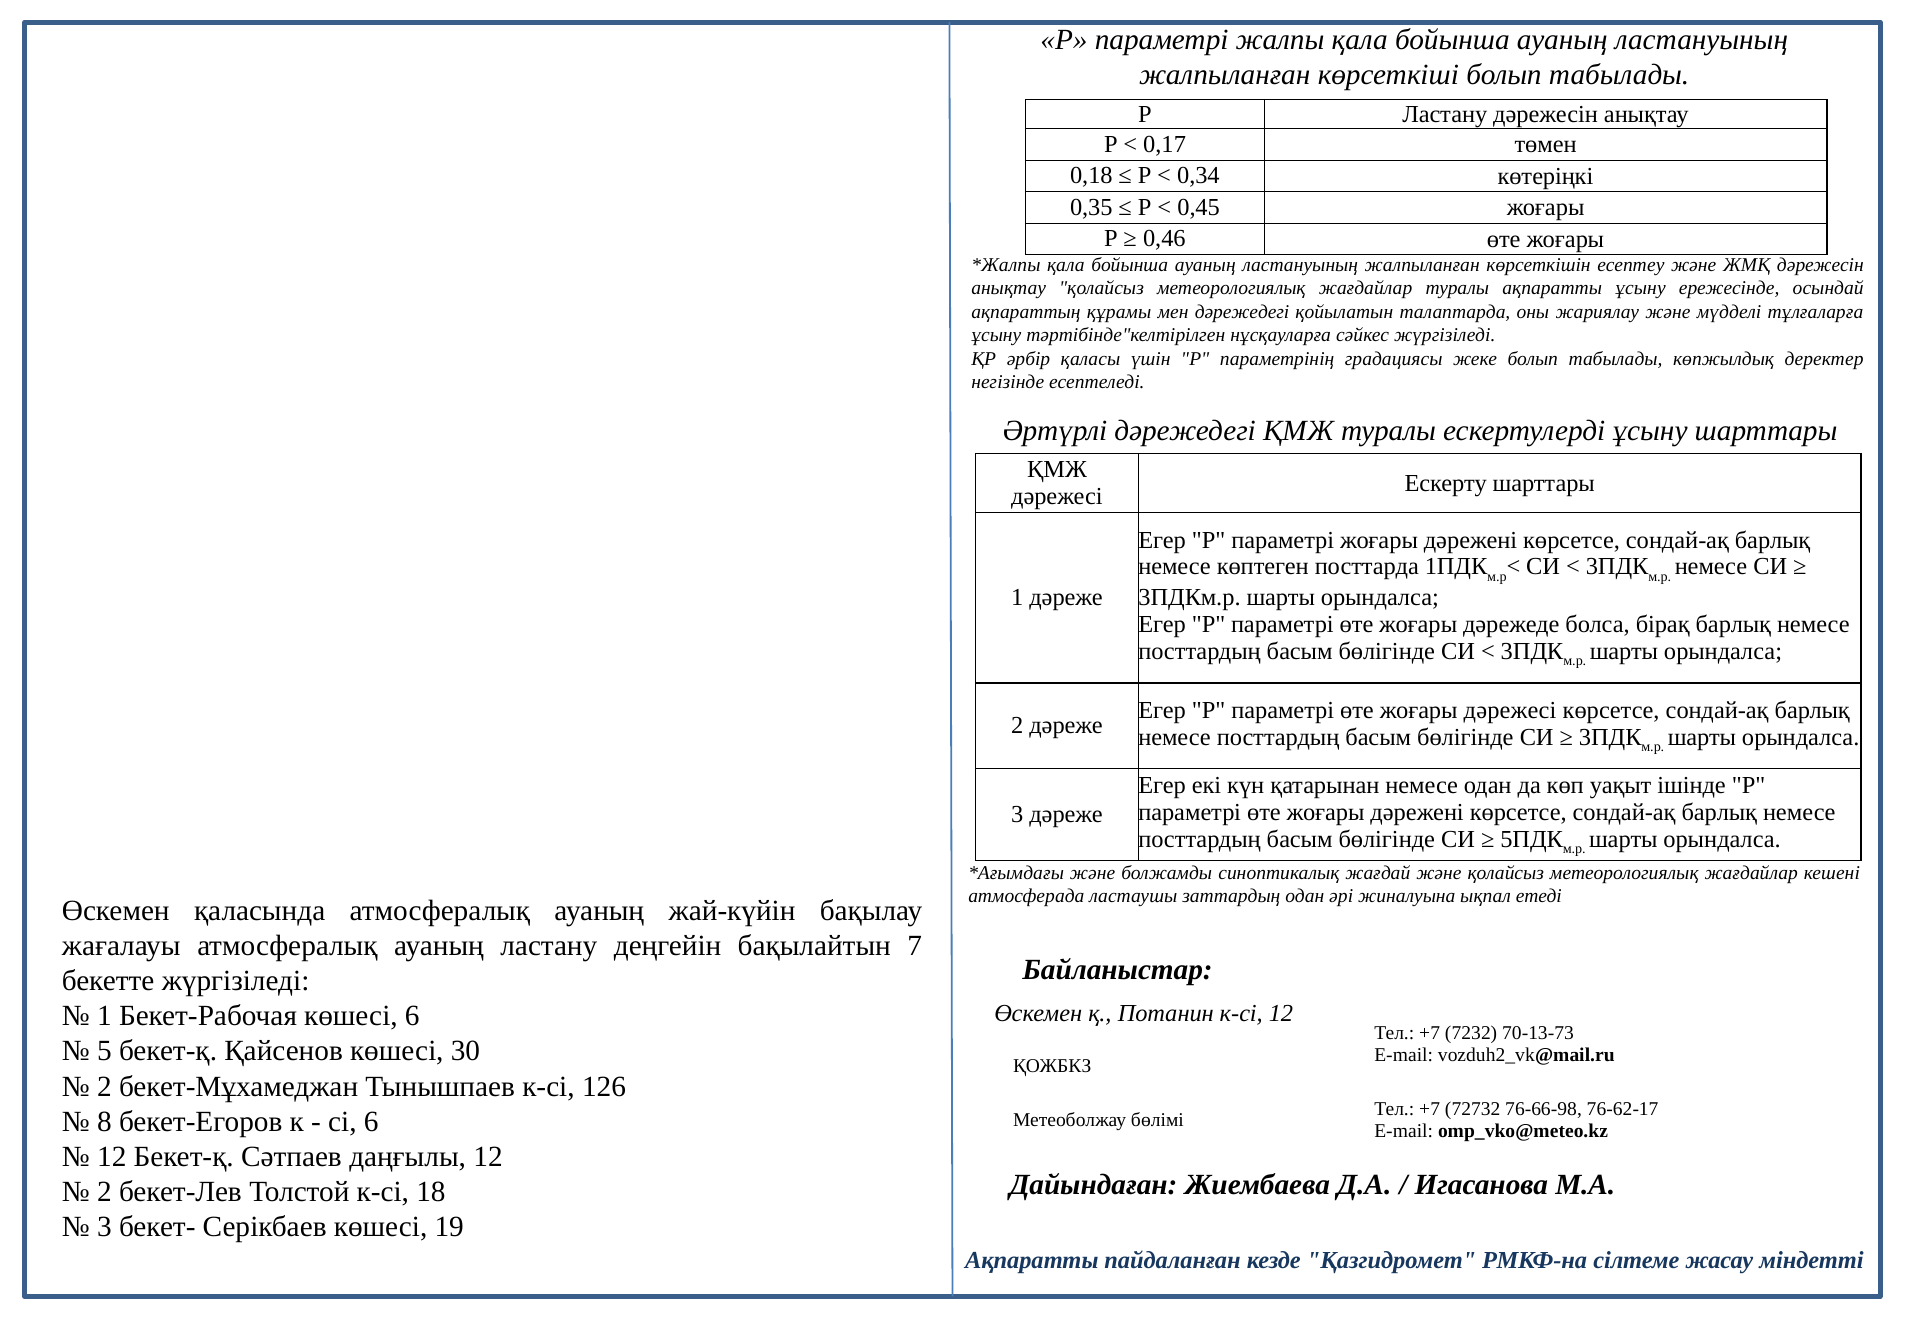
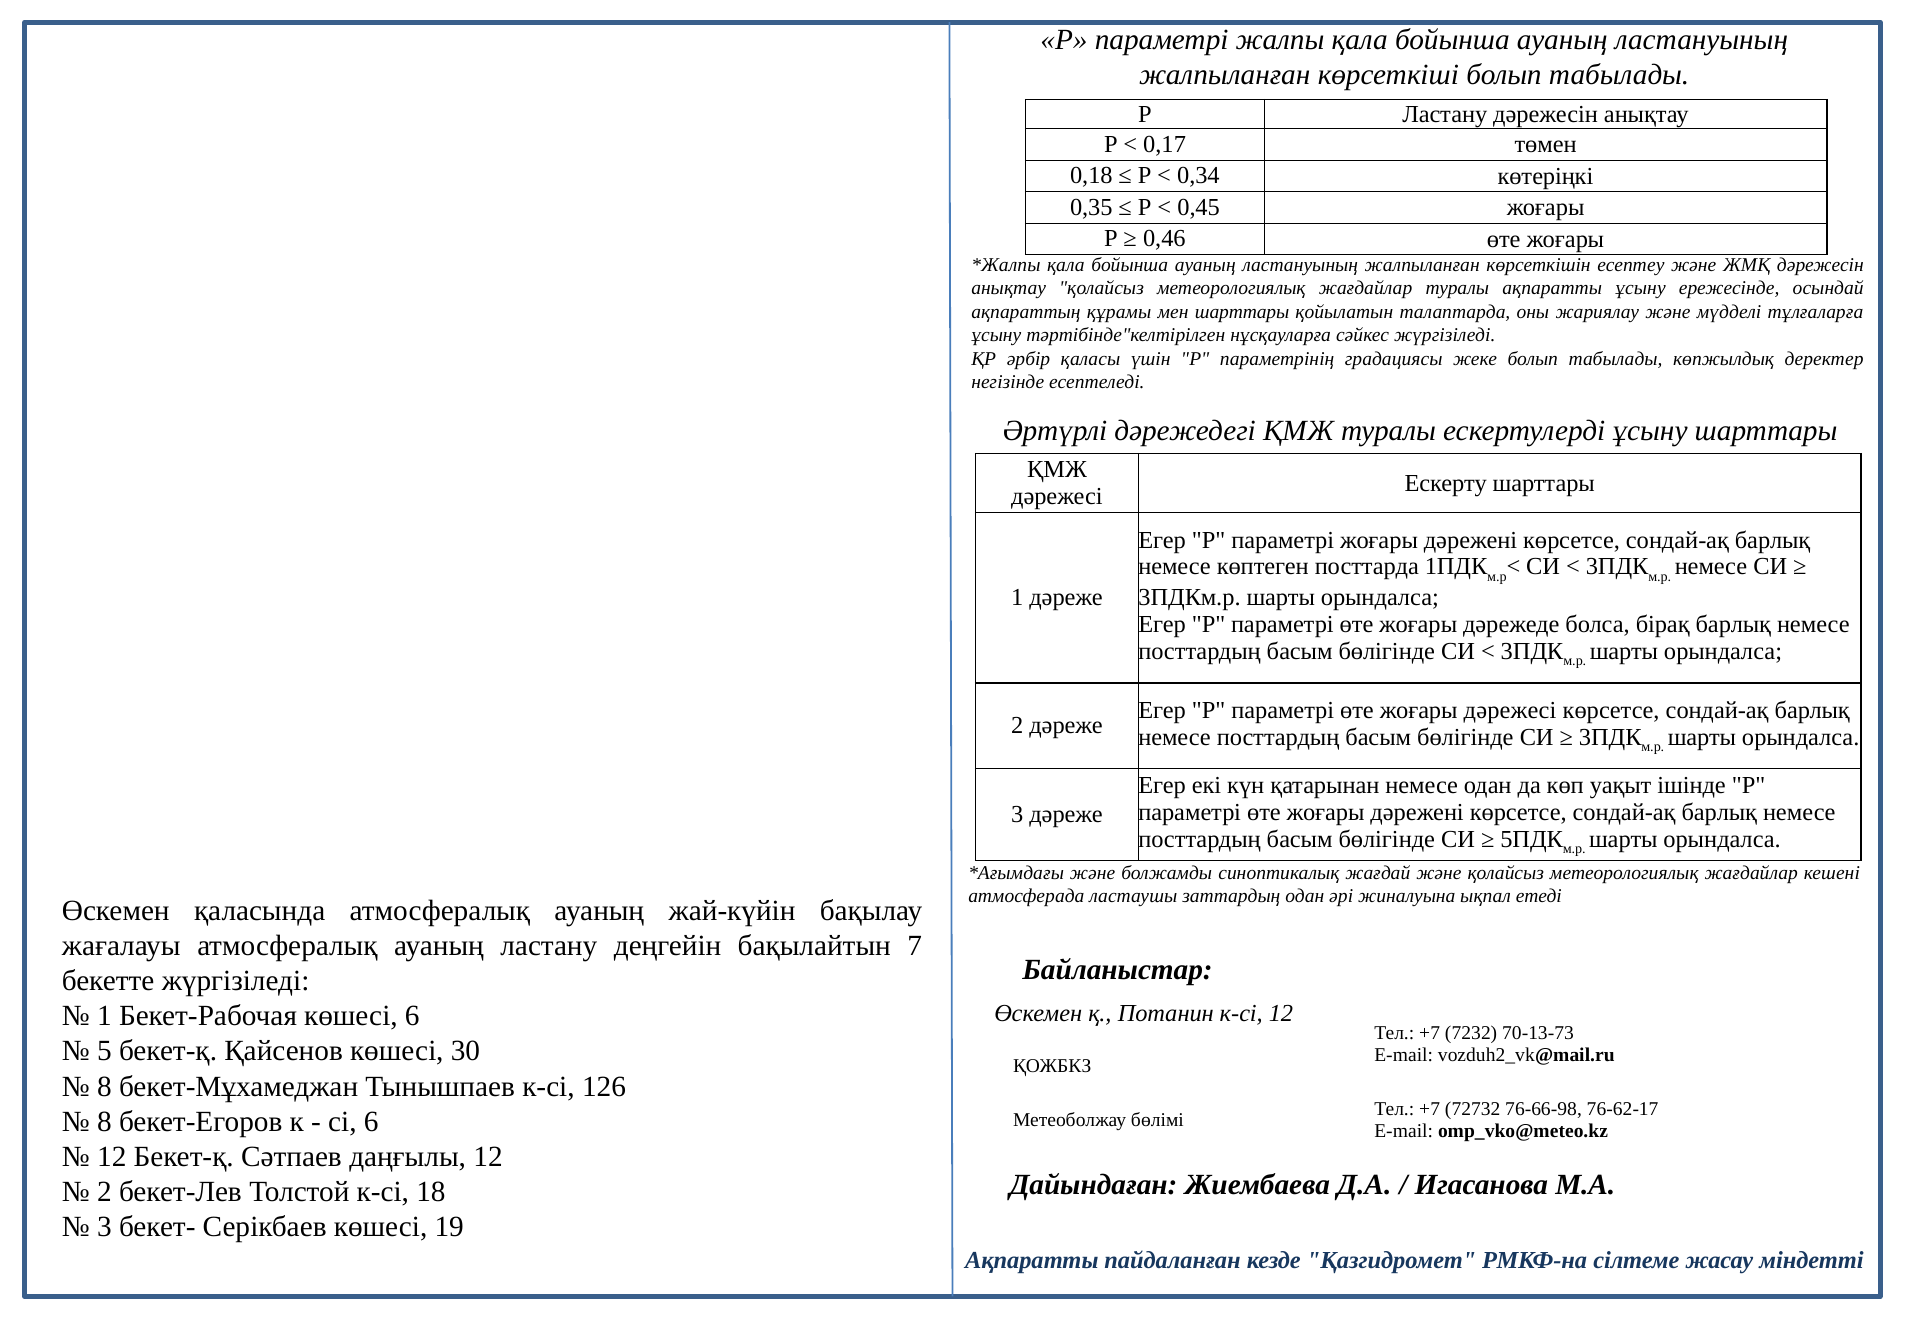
мен дәрежедегі: дәрежедегі -> шарттары (1242, 312)
2: 2 -> 8 (104, 1086)
